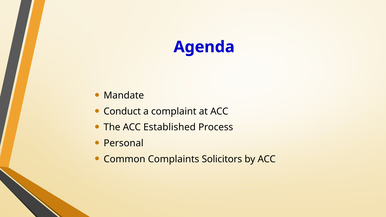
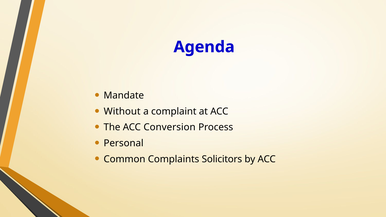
Conduct: Conduct -> Without (122, 111)
Established: Established -> Conversion (170, 127)
